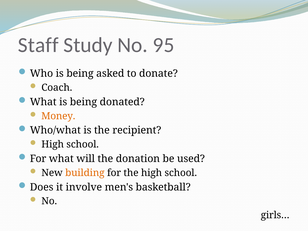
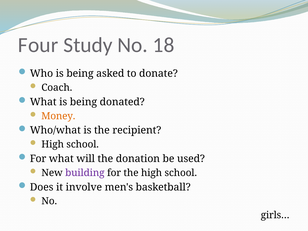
Staff: Staff -> Four (38, 45)
95: 95 -> 18 (164, 45)
building colour: orange -> purple (85, 173)
